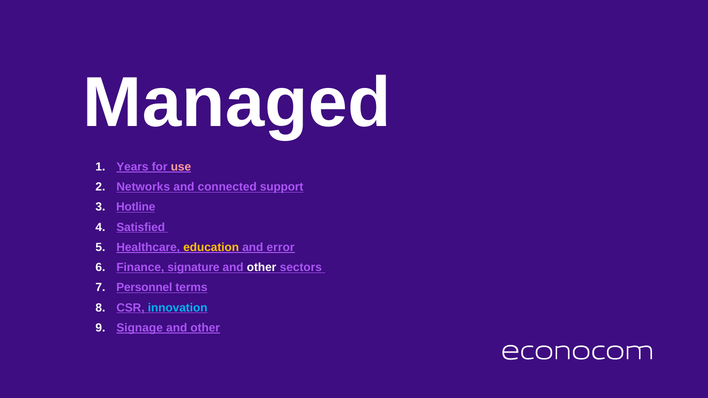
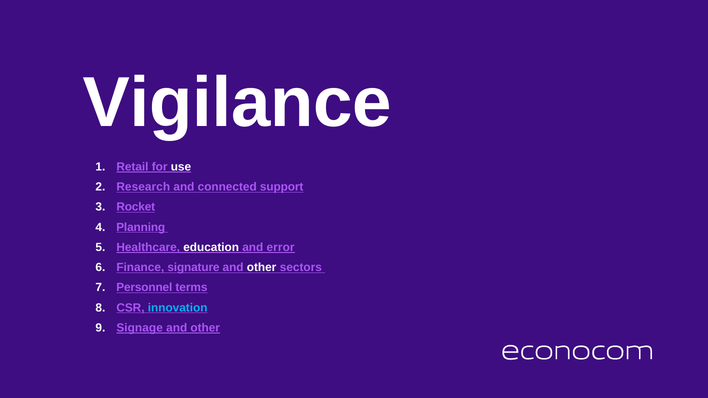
Managed: Managed -> Vigilance (237, 103)
Years: Years -> Retail (132, 167)
use colour: pink -> white (181, 167)
Networks: Networks -> Research (143, 187)
Hotline: Hotline -> Rocket (136, 207)
Satisfied: Satisfied -> Planning (141, 227)
education colour: yellow -> white (211, 248)
